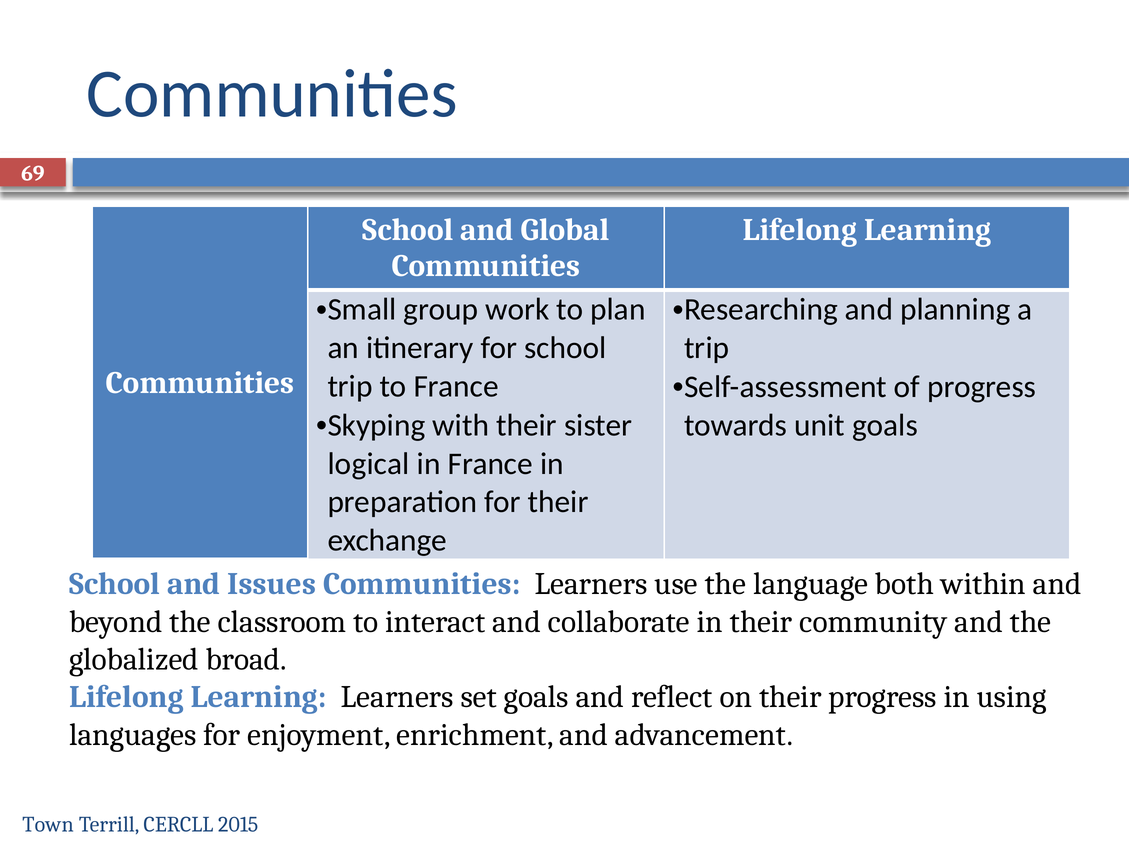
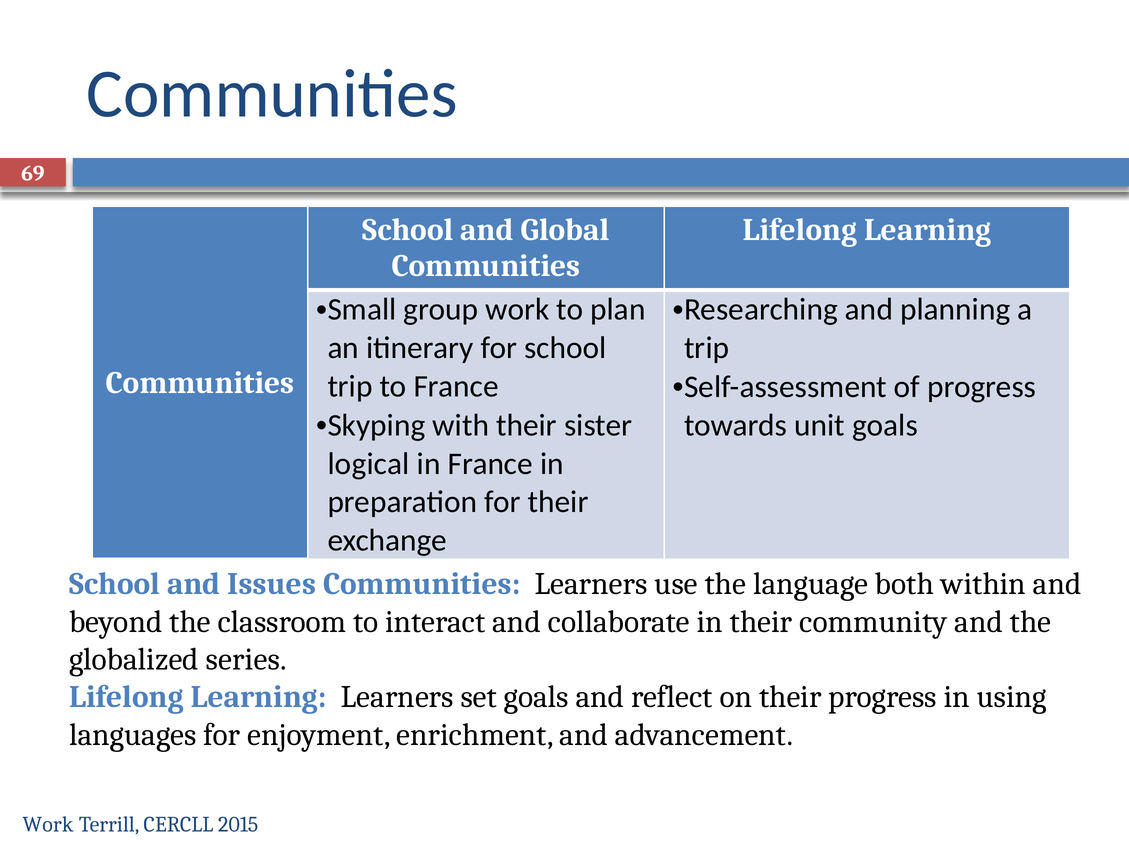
broad: broad -> series (246, 659)
Town: Town -> Work (48, 824)
